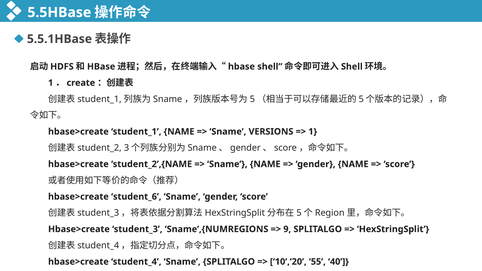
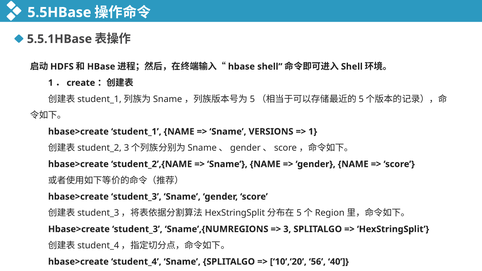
student_6: student_6 -> student_3 (136, 197)
9: 9 -> 3 (287, 229)
55: 55 -> 56 (317, 262)
